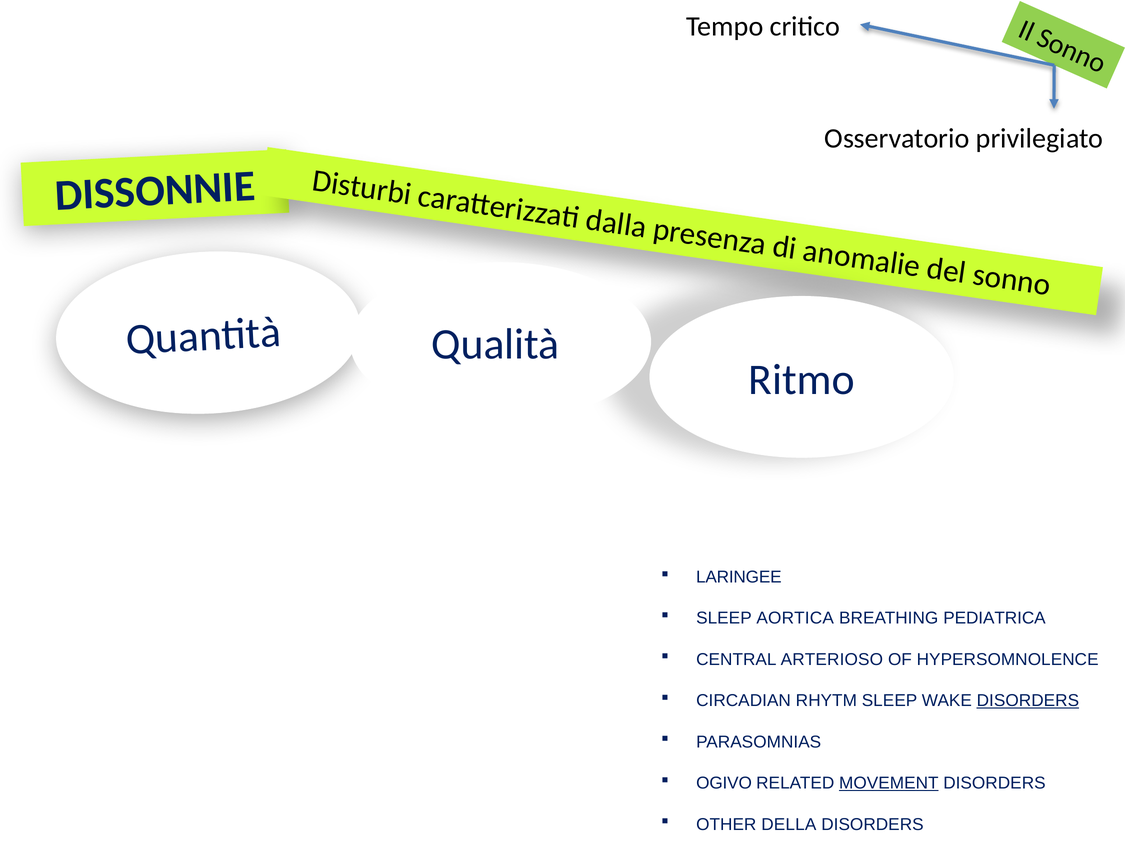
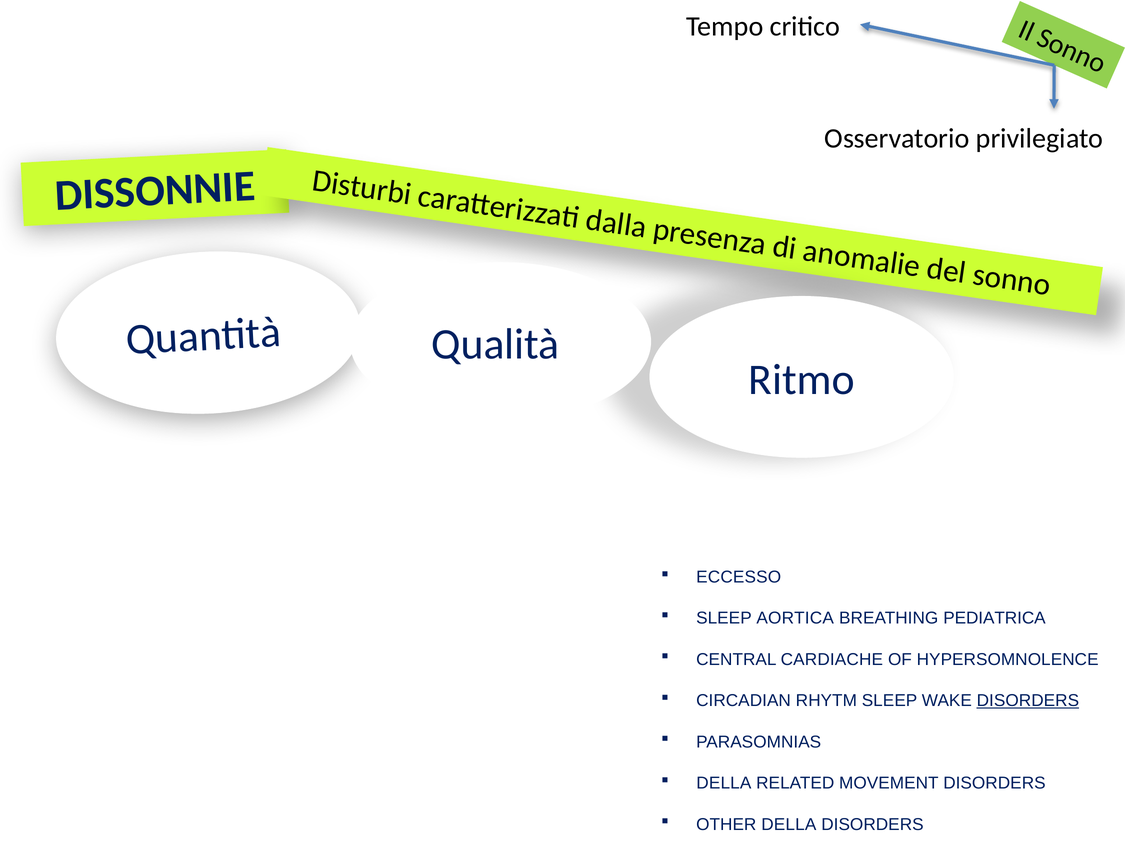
LARINGEE: LARINGEE -> ECCESSO (739, 578)
ARTERIOSO: ARTERIOSO -> CARDIACHE (832, 660)
OGIVO: OGIVO -> DELLA (724, 784)
MOVEMENT underline: present -> none (889, 784)
